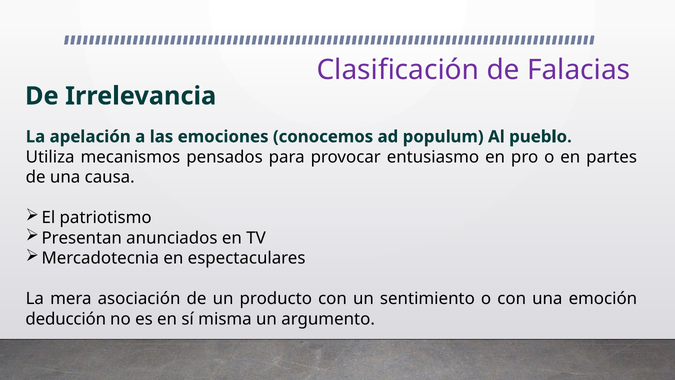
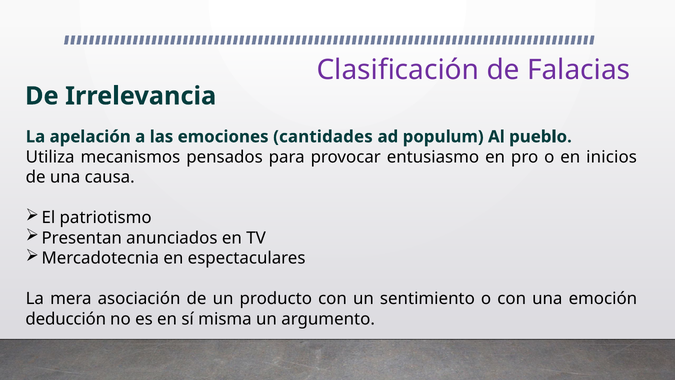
conocemos: conocemos -> cantidades (323, 137)
partes: partes -> inicios (612, 157)
